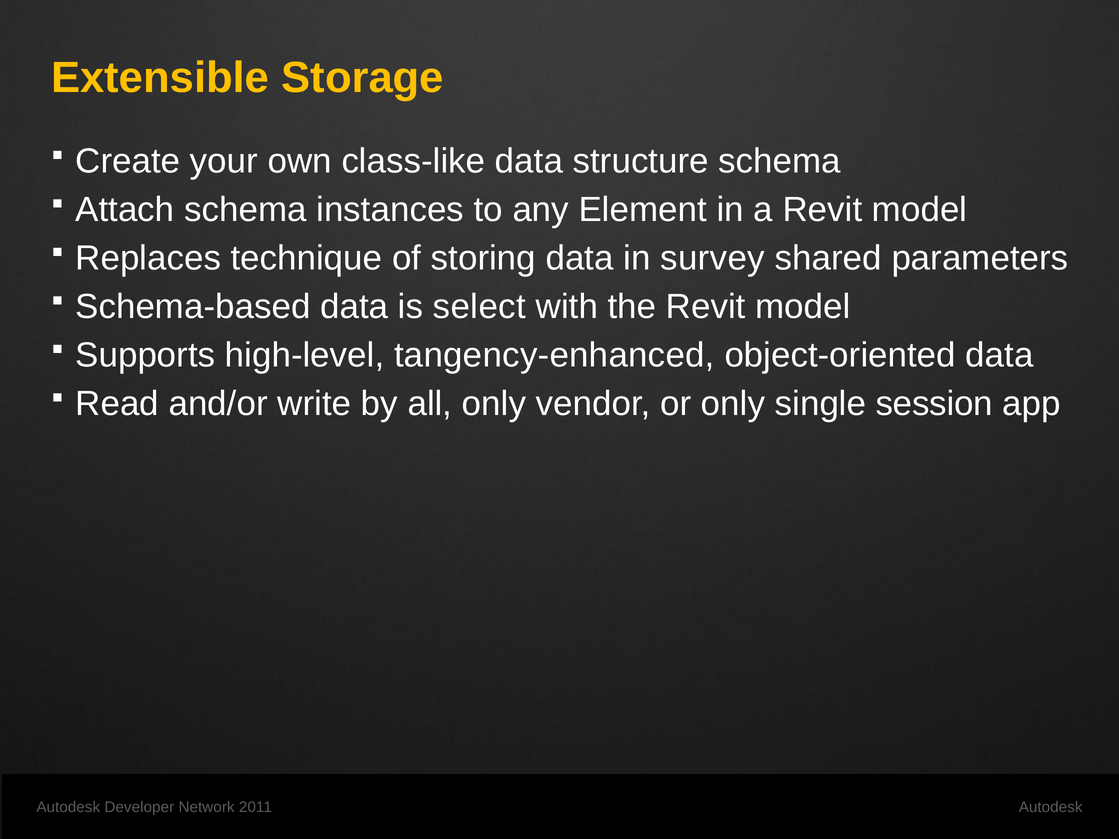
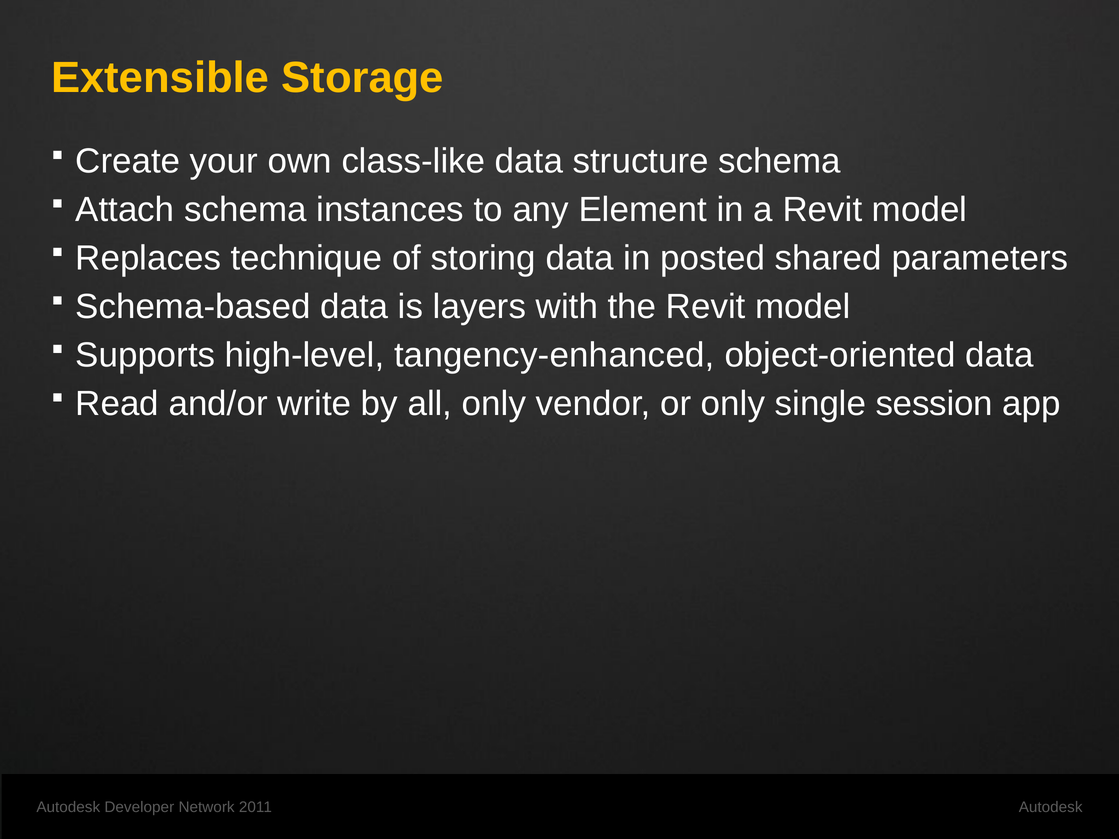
survey: survey -> posted (713, 258)
select: select -> layers (479, 307)
